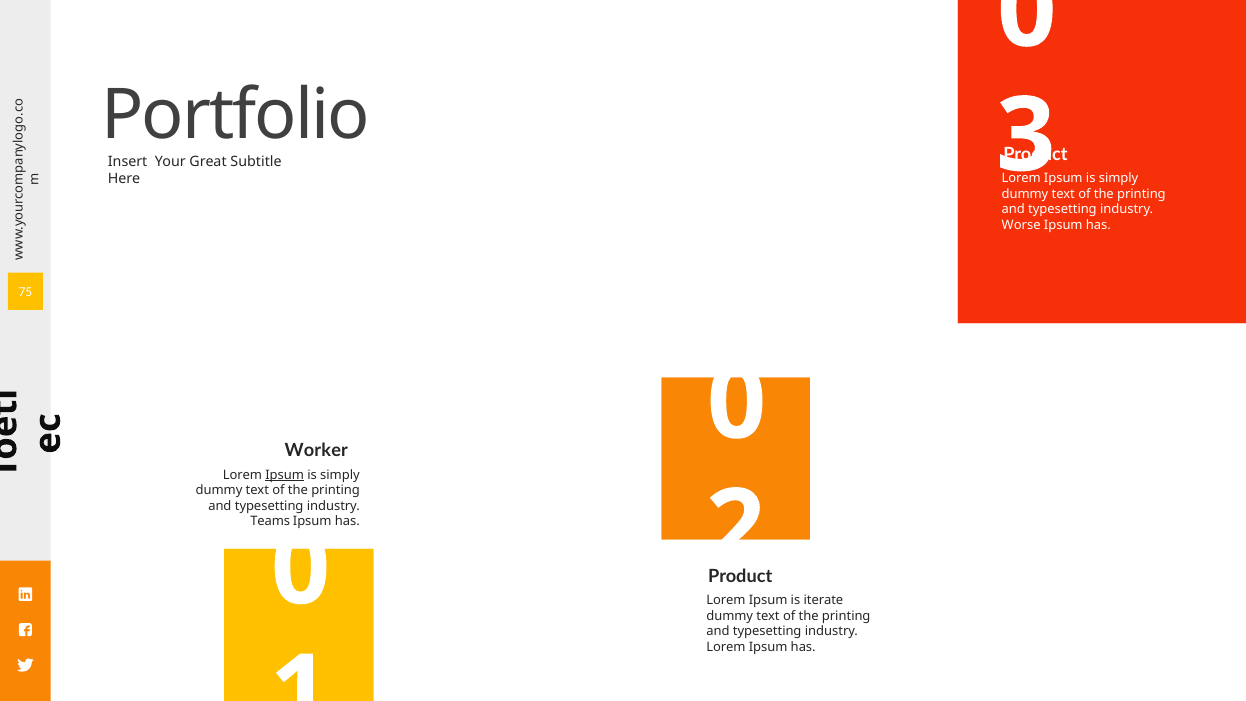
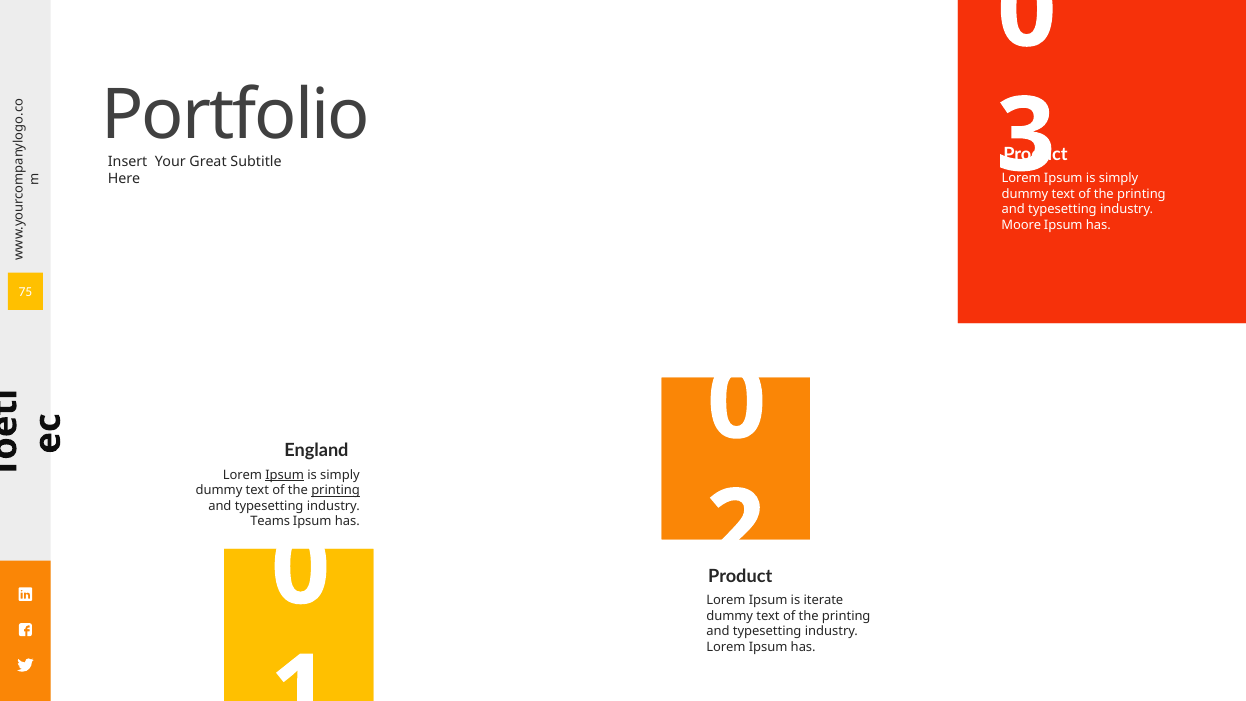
Worse: Worse -> Moore (1021, 225)
Worker: Worker -> England (316, 451)
printing underline: none -> present (336, 490)
